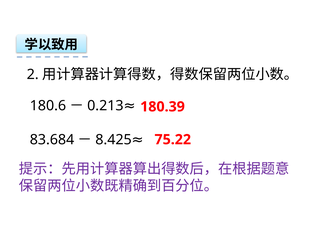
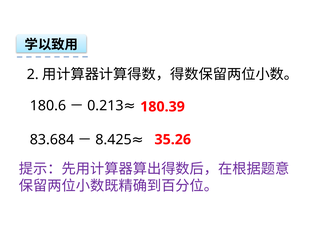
75.22: 75.22 -> 35.26 (173, 140)
